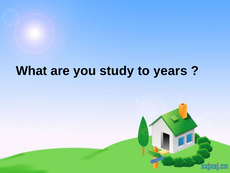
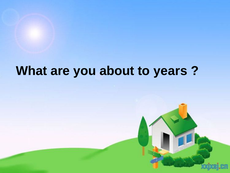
study: study -> about (117, 71)
